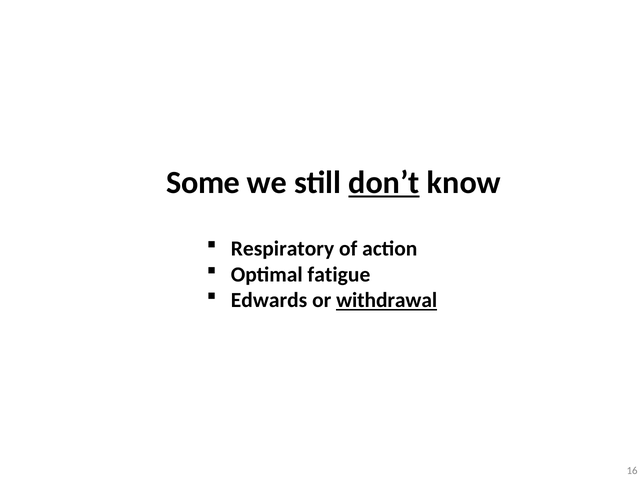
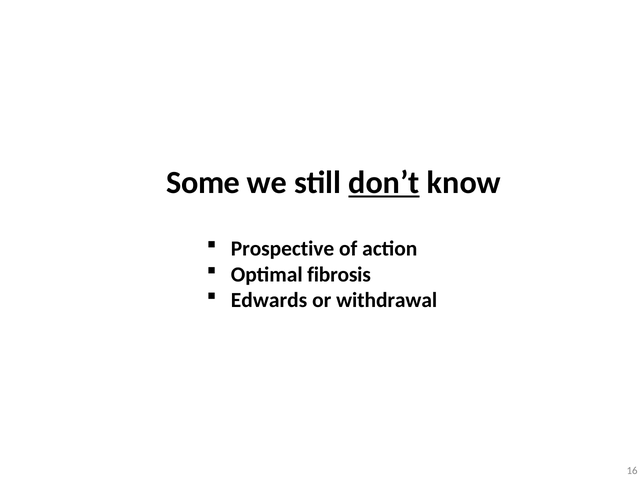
Respiratory: Respiratory -> Prospective (283, 249)
fatigue: fatigue -> fibrosis (339, 275)
withdrawal underline: present -> none (387, 300)
